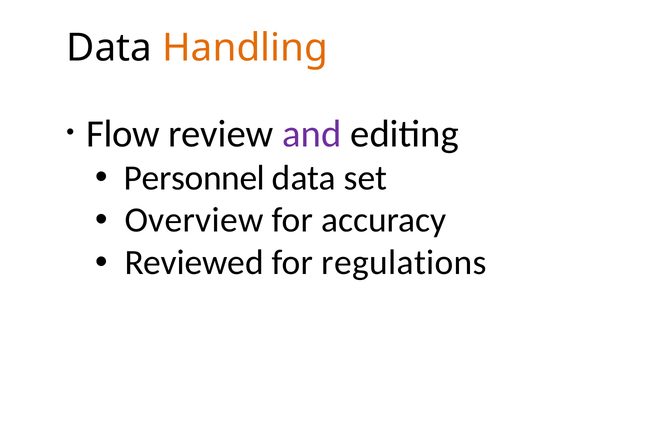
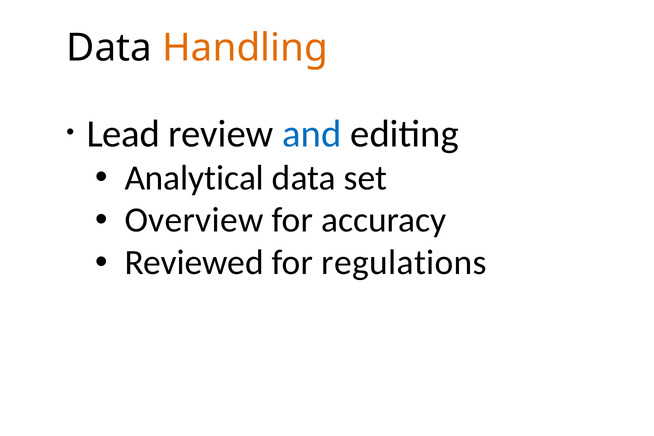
Flow: Flow -> Lead (123, 134)
and colour: purple -> blue (312, 134)
Personnel: Personnel -> Analytical (194, 178)
